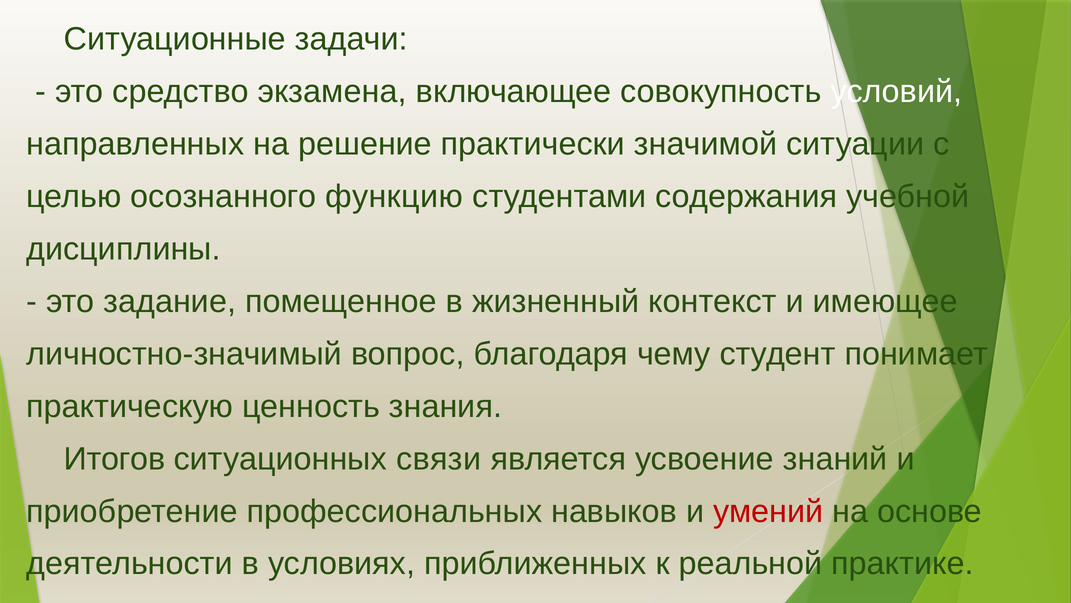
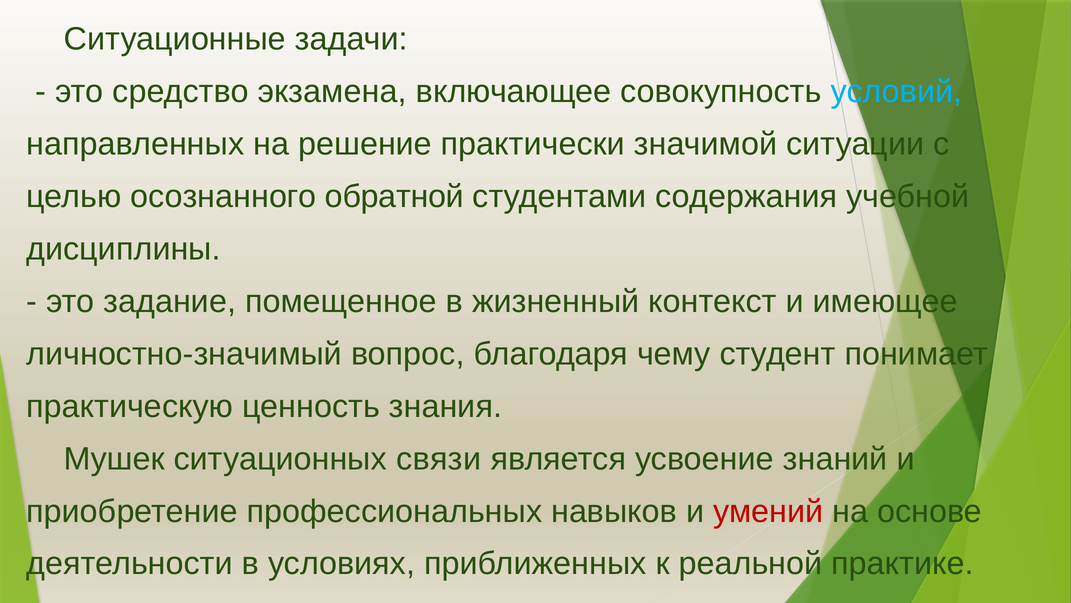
условий colour: white -> light blue (896, 92)
функцию: функцию -> обратной (394, 196)
Итогов: Итогов -> Мушек (114, 458)
